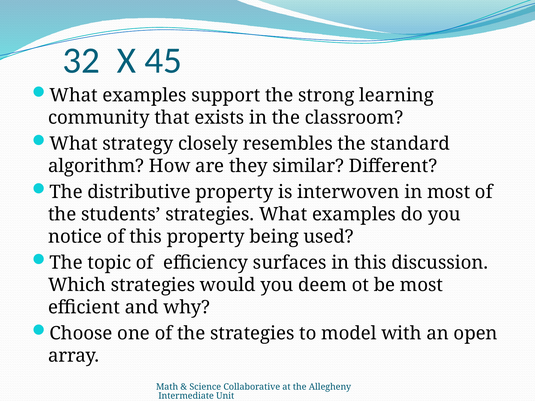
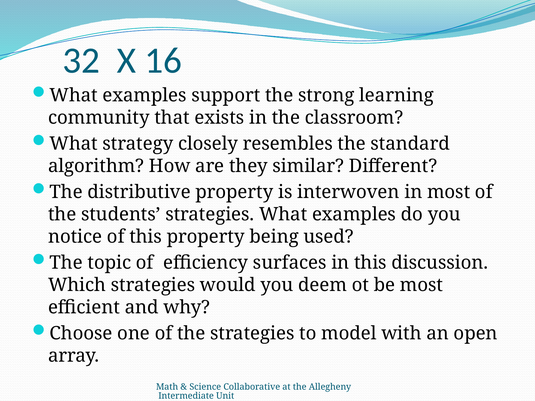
45: 45 -> 16 (163, 61)
